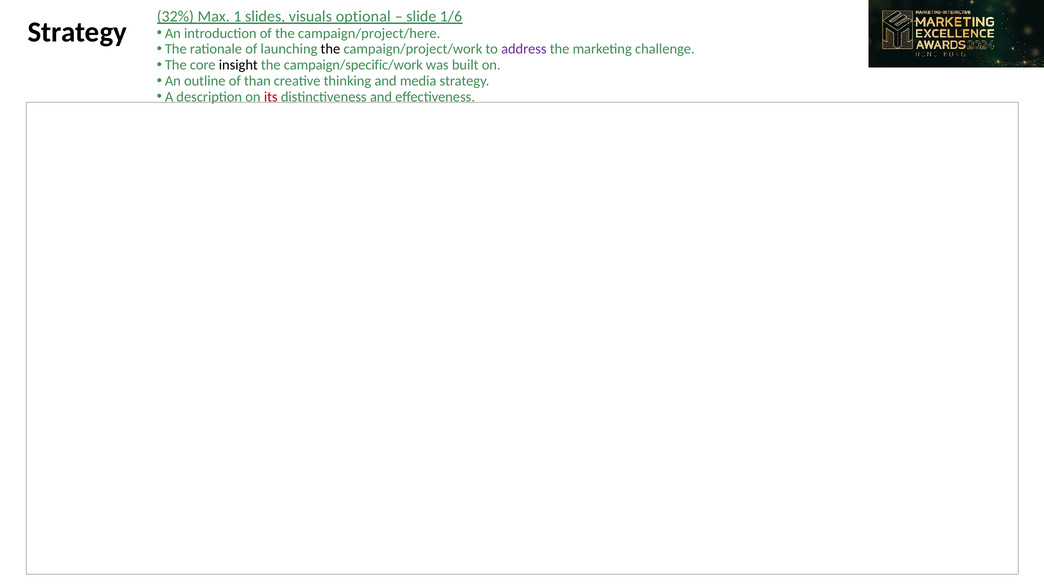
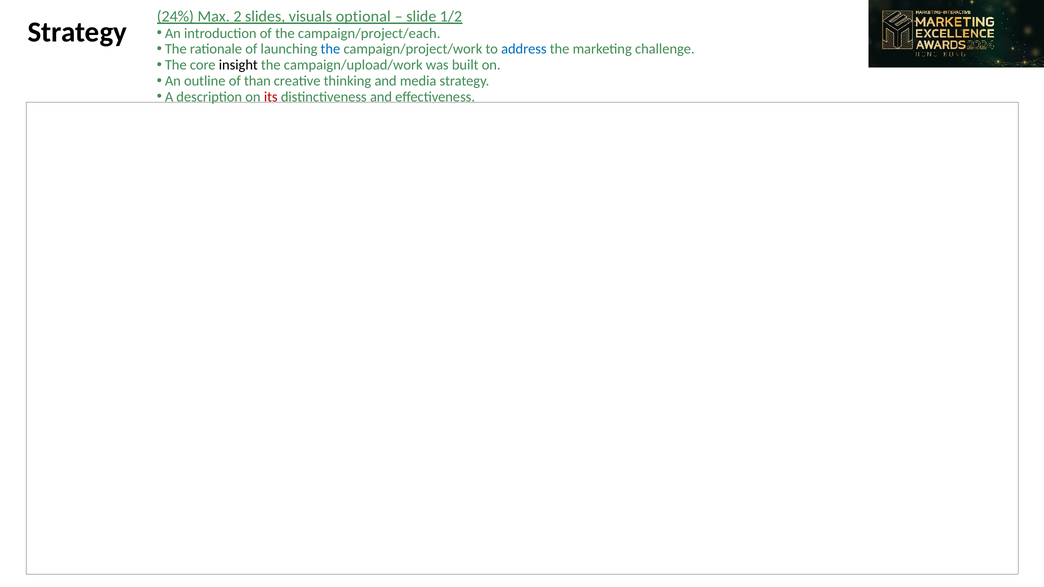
32%: 32% -> 24% (175, 17)
1: 1 -> 2 (237, 17)
1/6: 1/6 -> 1/2 (451, 17)
campaign/project/here: campaign/project/here -> campaign/project/each (369, 33)
the colour: black -> blue (330, 49)
address colour: purple -> blue (524, 49)
campaign/specific/work: campaign/specific/work -> campaign/upload/work (353, 65)
